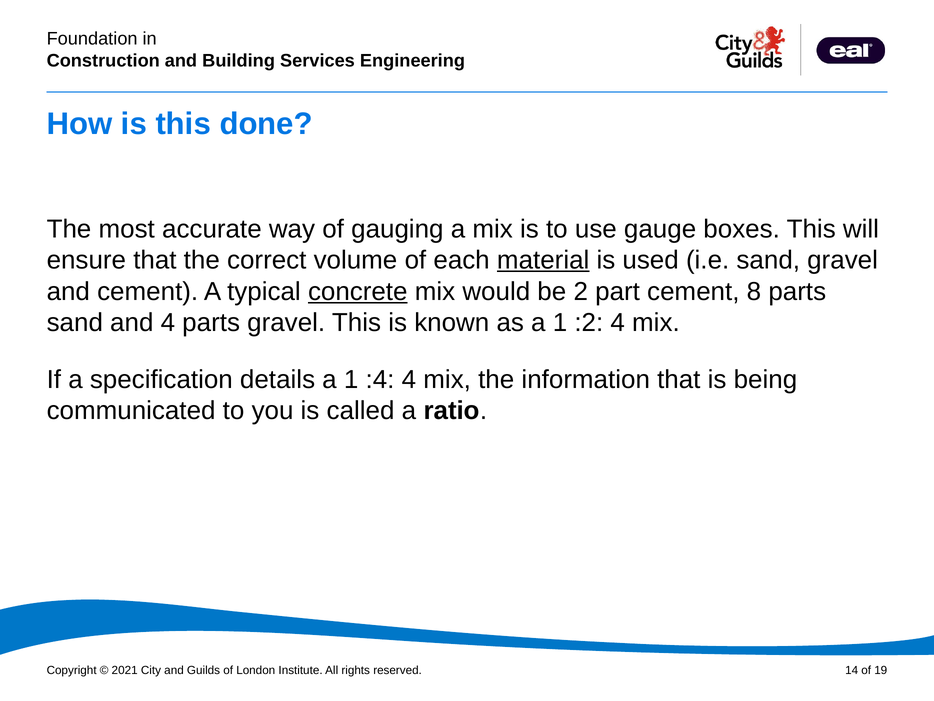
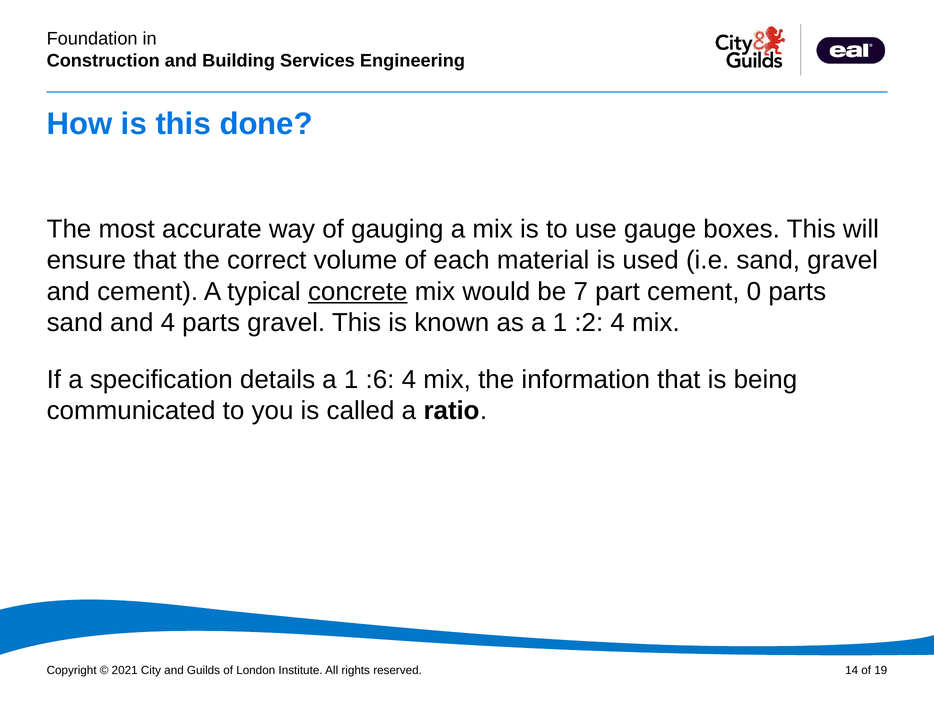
material underline: present -> none (543, 260)
2: 2 -> 7 (581, 291)
8: 8 -> 0 (754, 291)
:4: :4 -> :6 (380, 379)
